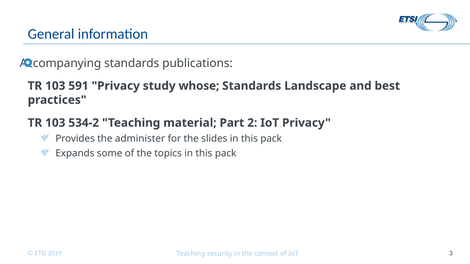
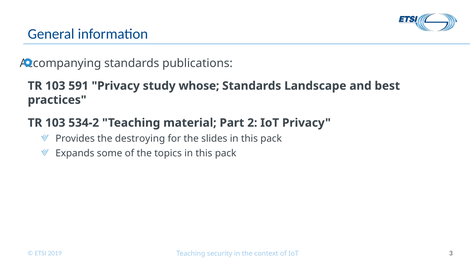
administer: administer -> destroying (140, 139)
